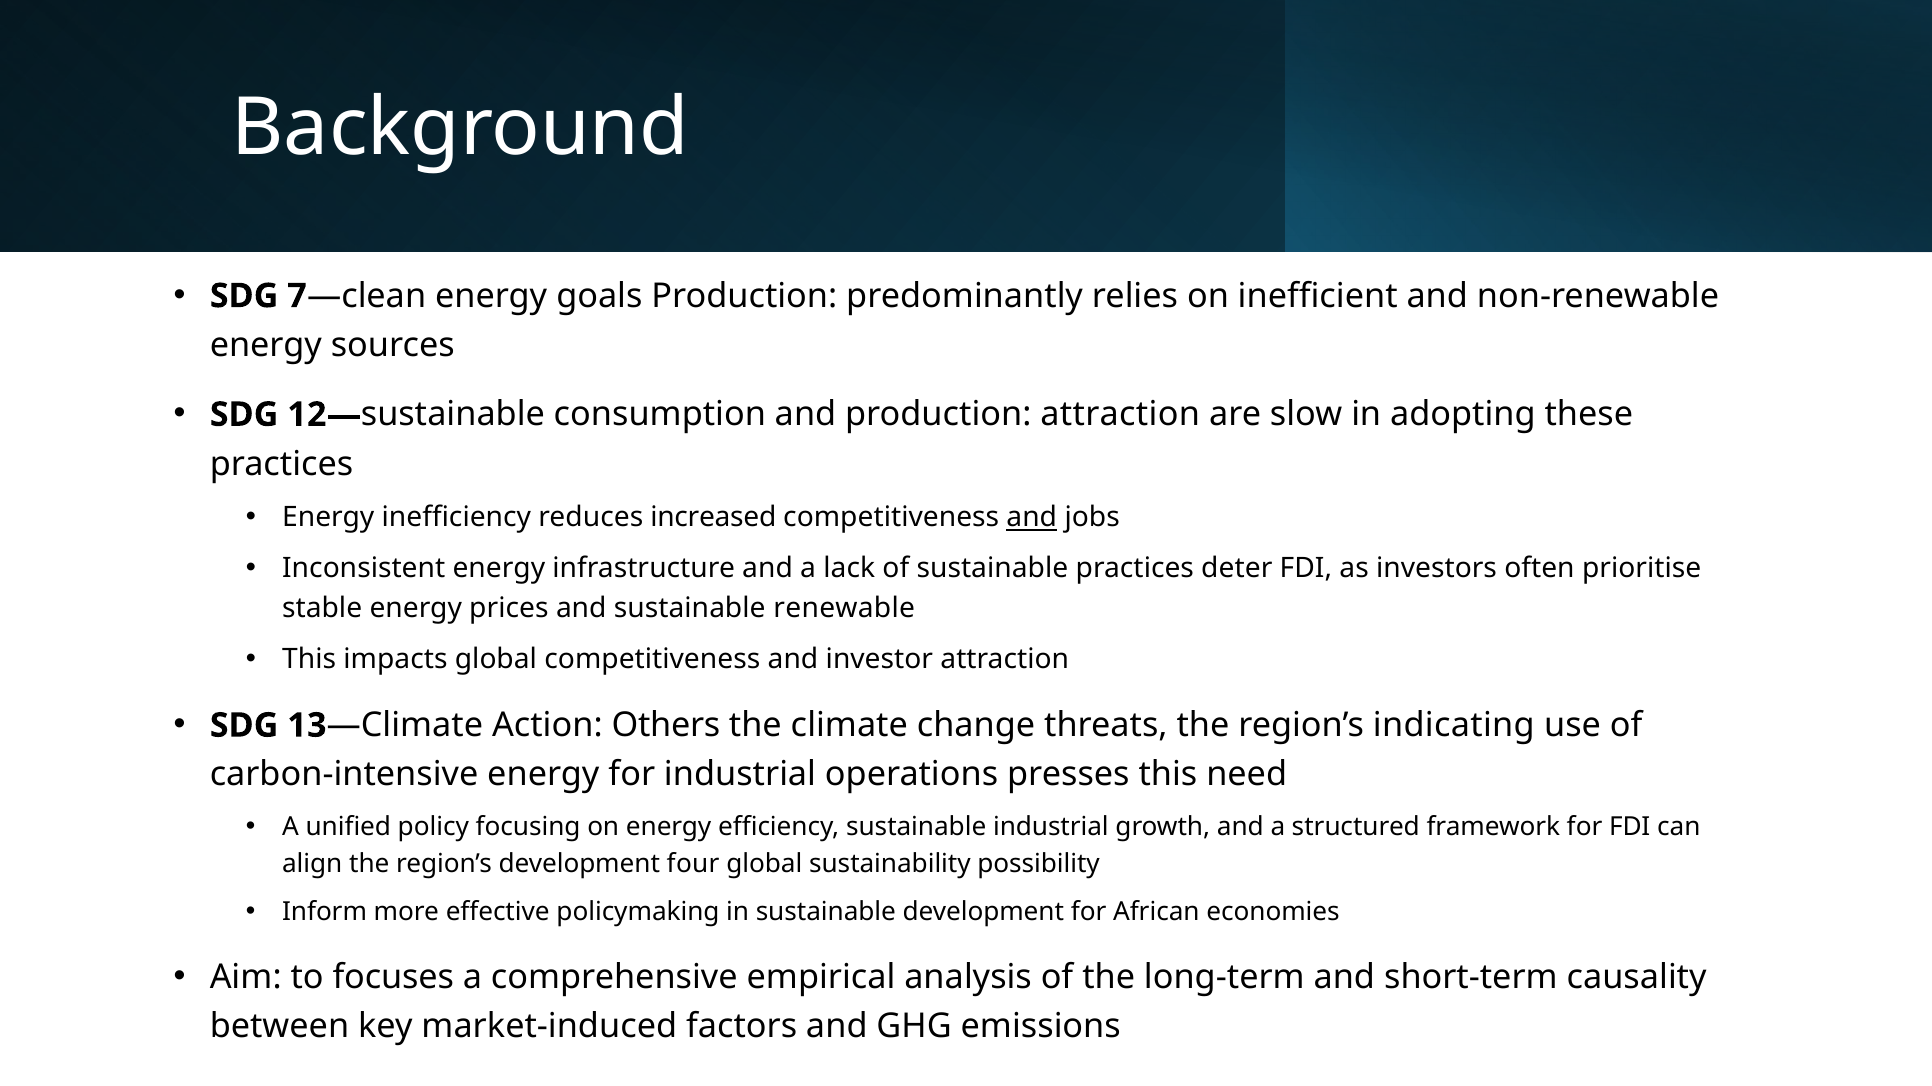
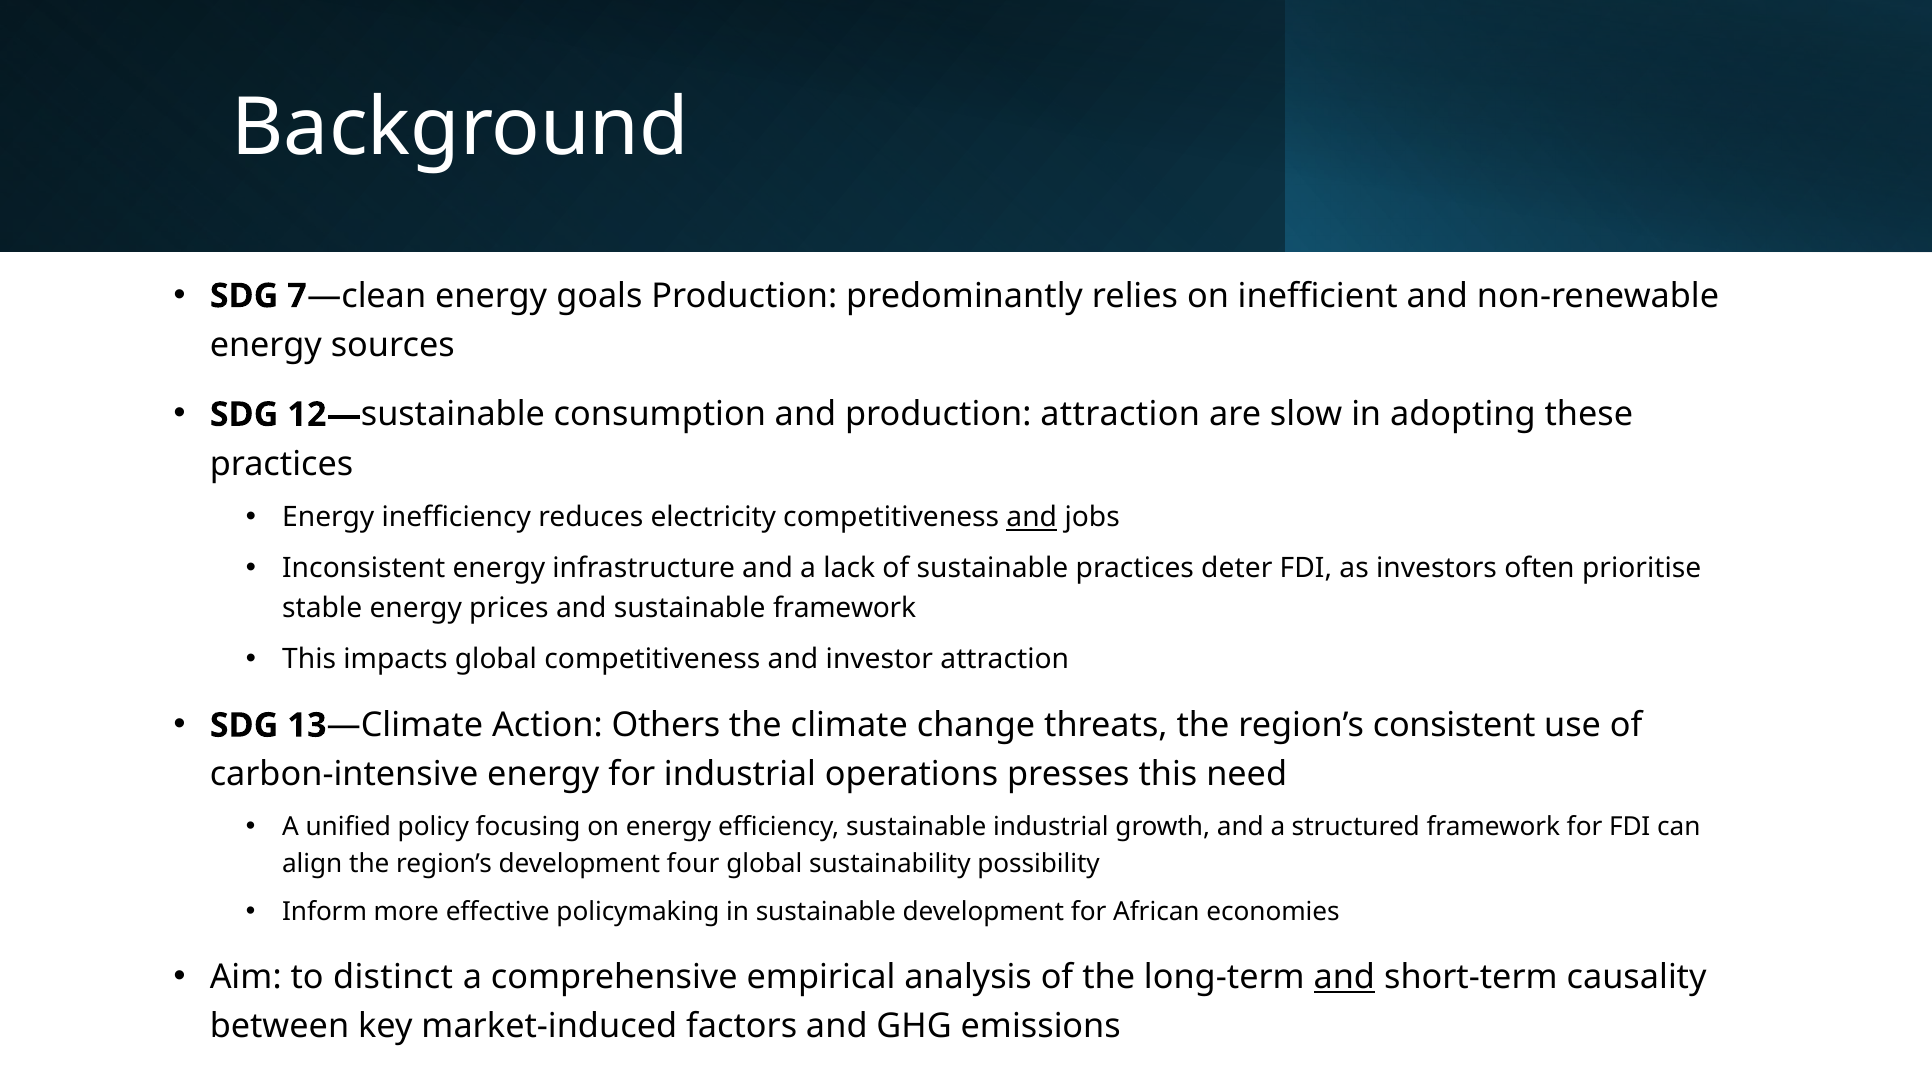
increased: increased -> electricity (713, 518)
sustainable renewable: renewable -> framework (845, 609)
indicating: indicating -> consistent (1454, 726)
focuses: focuses -> distinct (393, 978)
and underline: none -> present (1344, 978)
